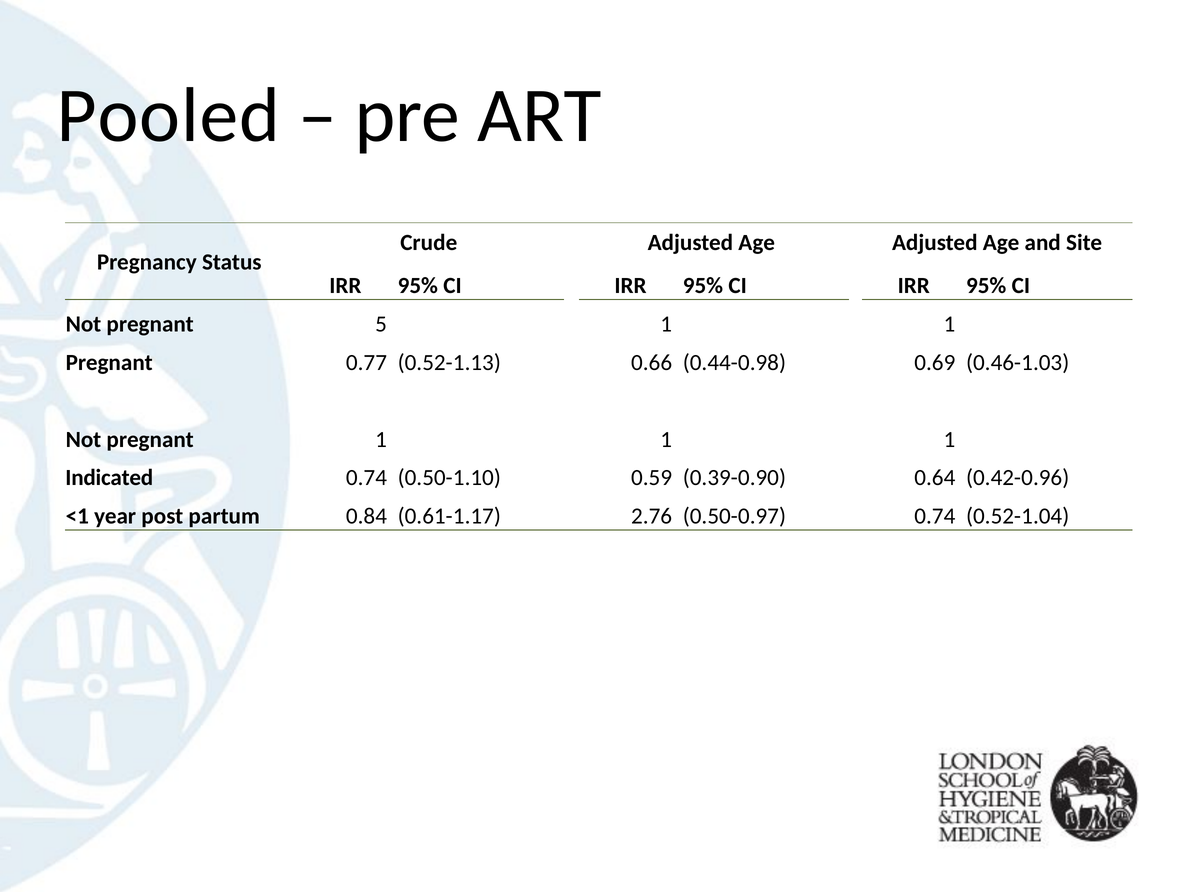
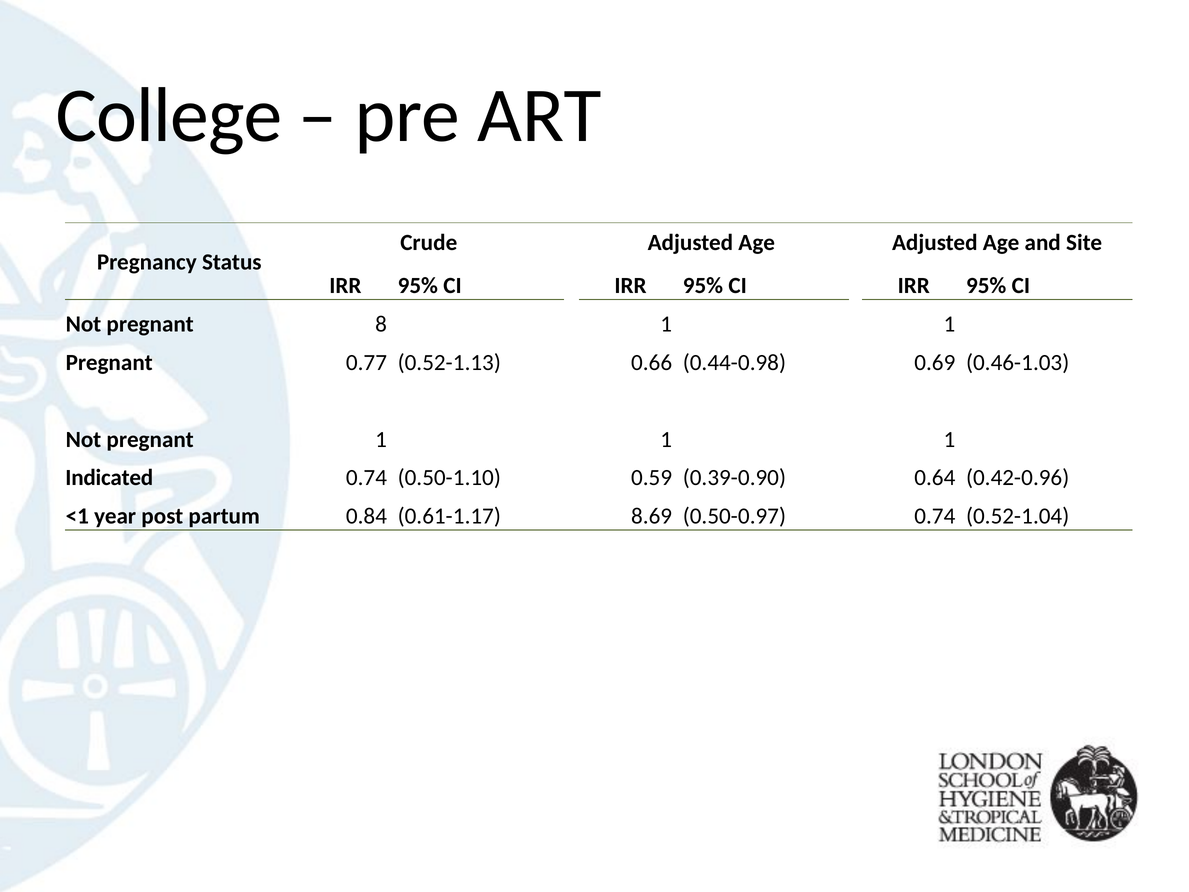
Pooled: Pooled -> College (169, 115)
5: 5 -> 8 (381, 324)
2.76: 2.76 -> 8.69 (652, 516)
